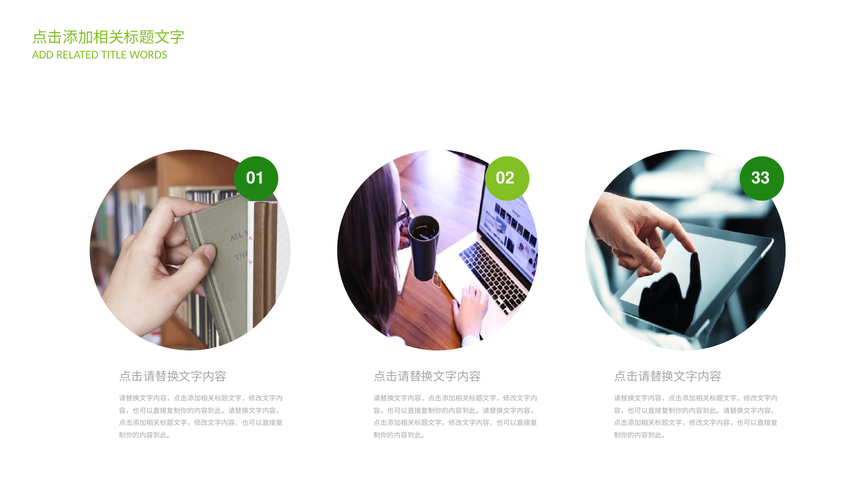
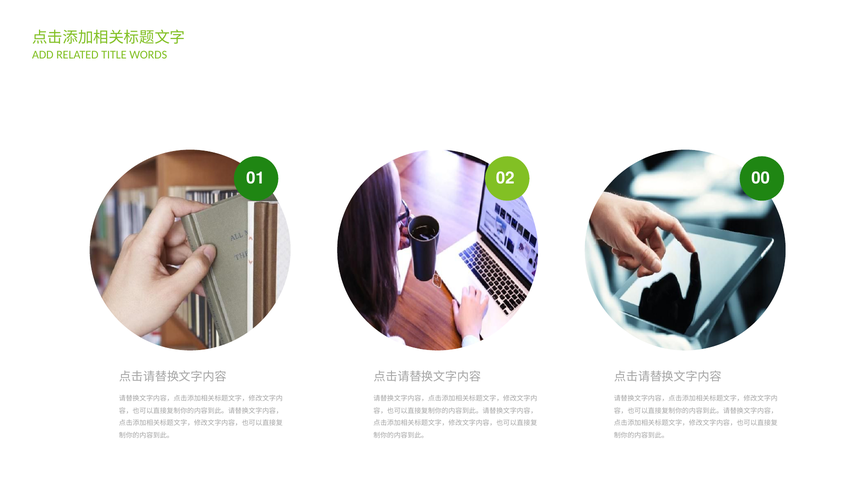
33: 33 -> 00 (761, 179)
